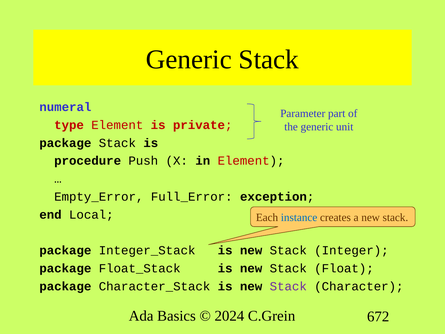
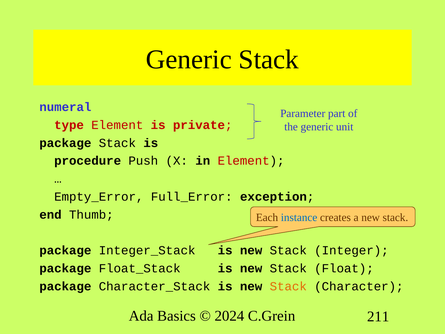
Local: Local -> Thumb (91, 215)
Stack colour: purple -> orange (288, 286)
672: 672 -> 211 (378, 316)
